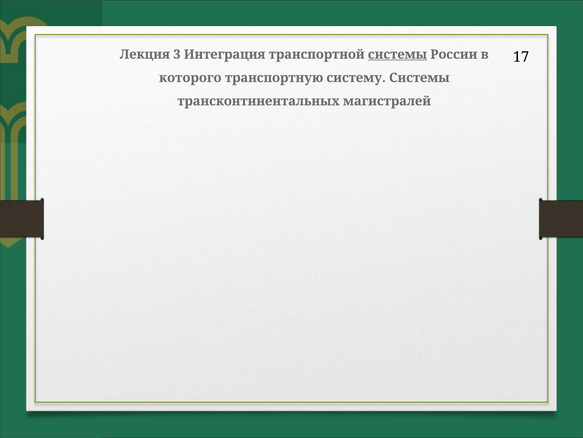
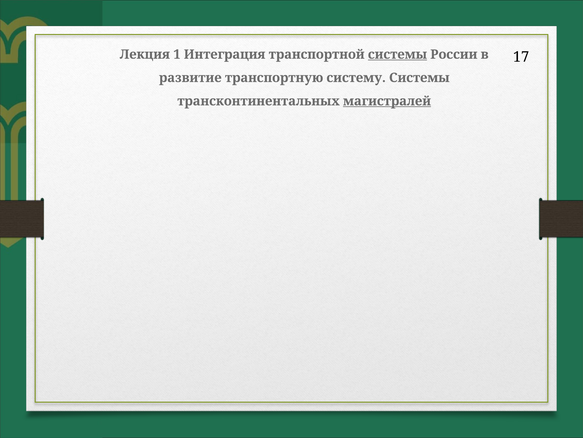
3: 3 -> 1 (177, 54)
которого: которого -> развитие (190, 78)
магистралей underline: none -> present (387, 101)
